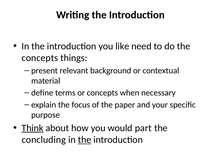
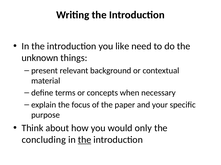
concepts: concepts -> unknown (40, 58)
Think underline: present -> none (32, 129)
part: part -> only (143, 129)
